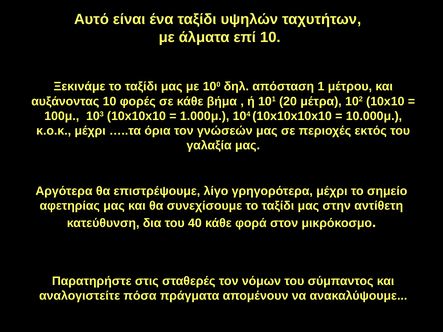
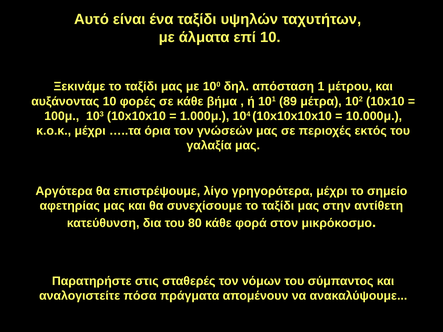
20: 20 -> 89 (288, 101)
40: 40 -> 80 (195, 223)
